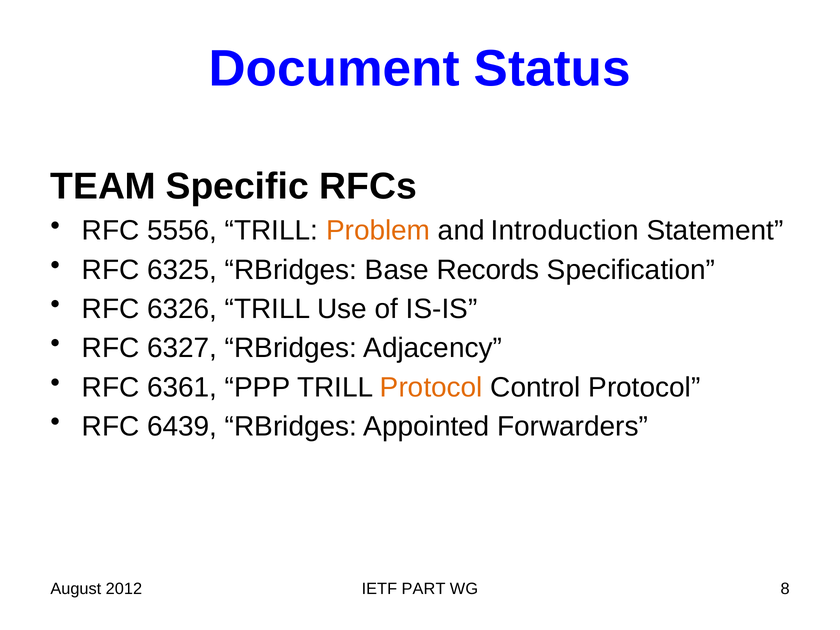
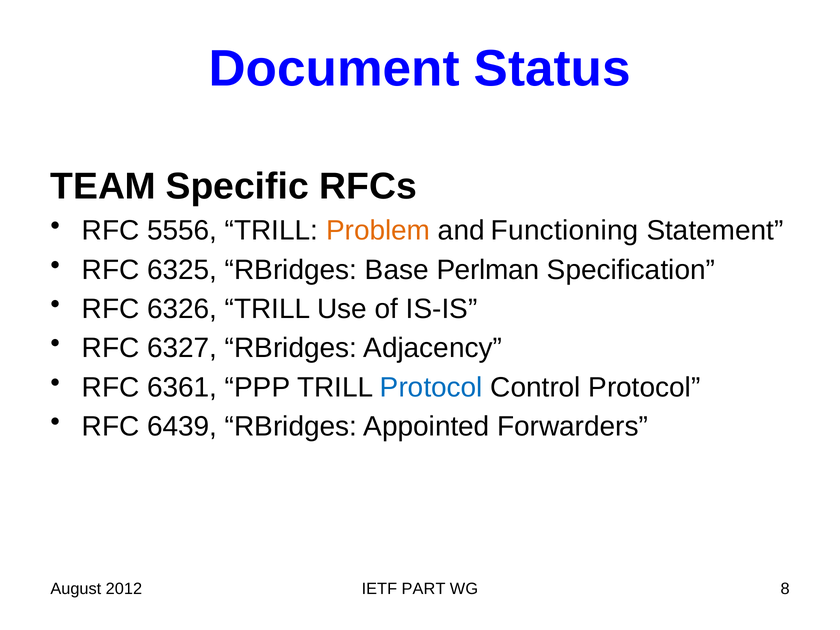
Introduction: Introduction -> Functioning (565, 231)
Records: Records -> Perlman (488, 270)
Protocol colour: orange -> blue (431, 387)
